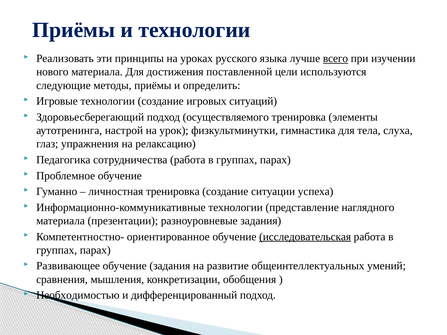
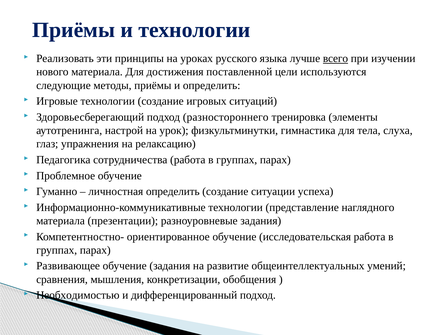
осуществляемого: осуществляемого -> разностороннего (226, 117)
личностная тренировка: тренировка -> определить (173, 192)
исследовательская underline: present -> none (305, 237)
